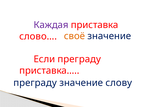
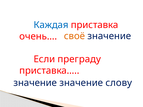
Каждая colour: purple -> blue (51, 25)
слово…: слово… -> очень… (38, 36)
преграду: преграду -> значение (35, 83)
